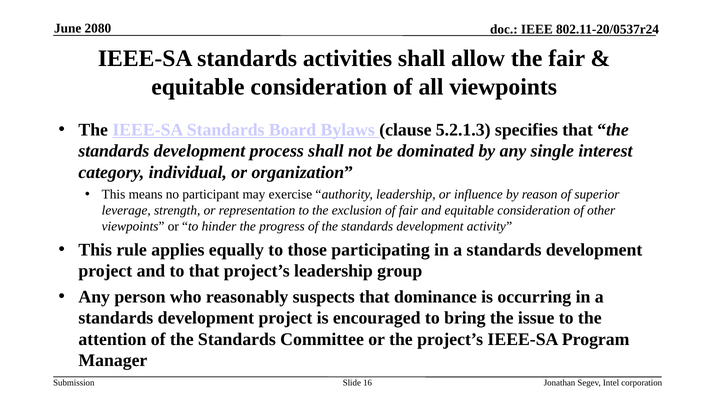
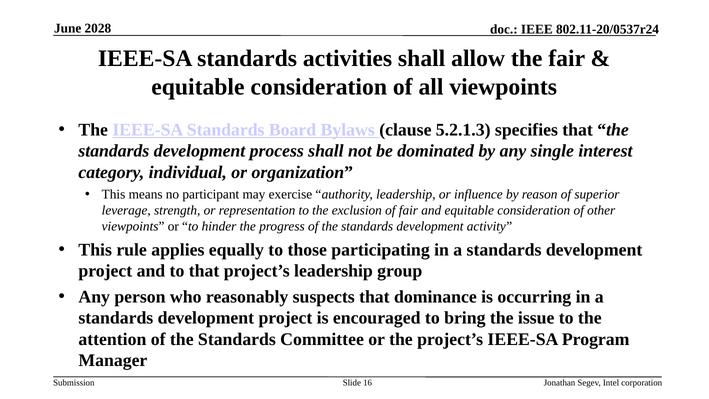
2080: 2080 -> 2028 (98, 28)
